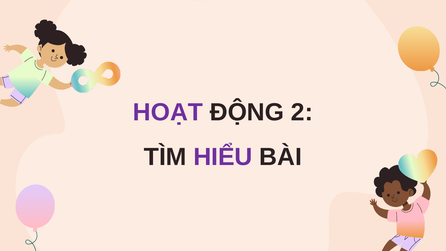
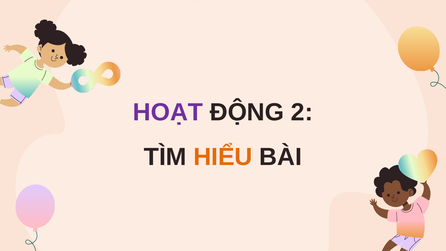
HIỂU colour: purple -> orange (223, 157)
